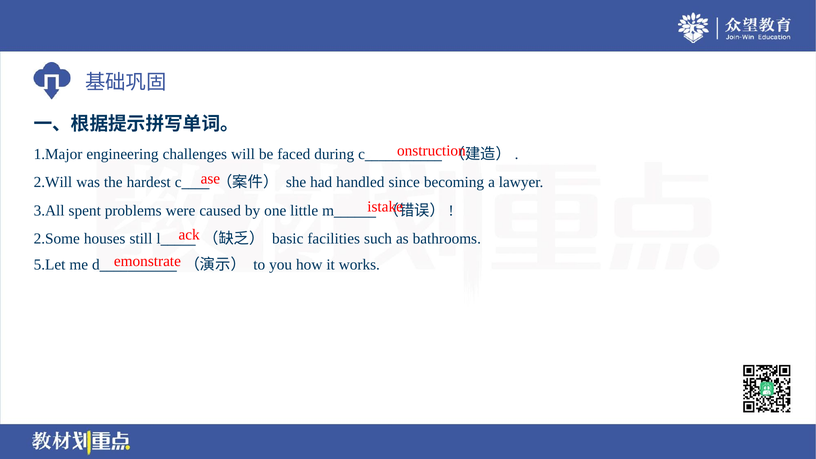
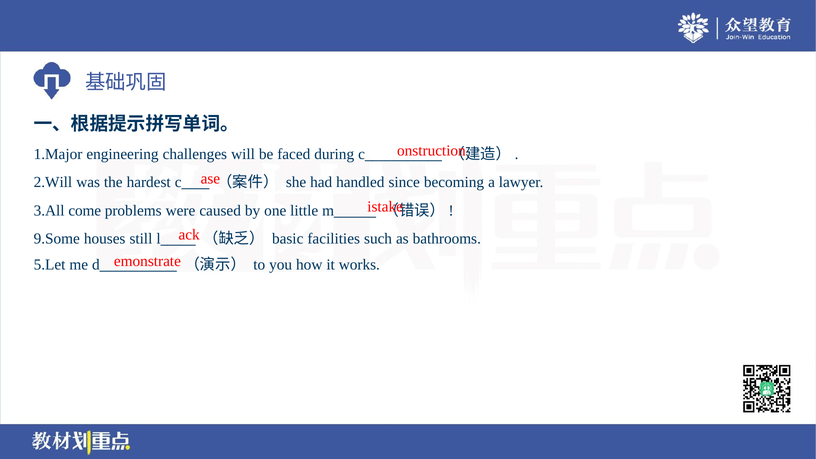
spent: spent -> come (85, 210)
2.Some: 2.Some -> 9.Some (57, 238)
